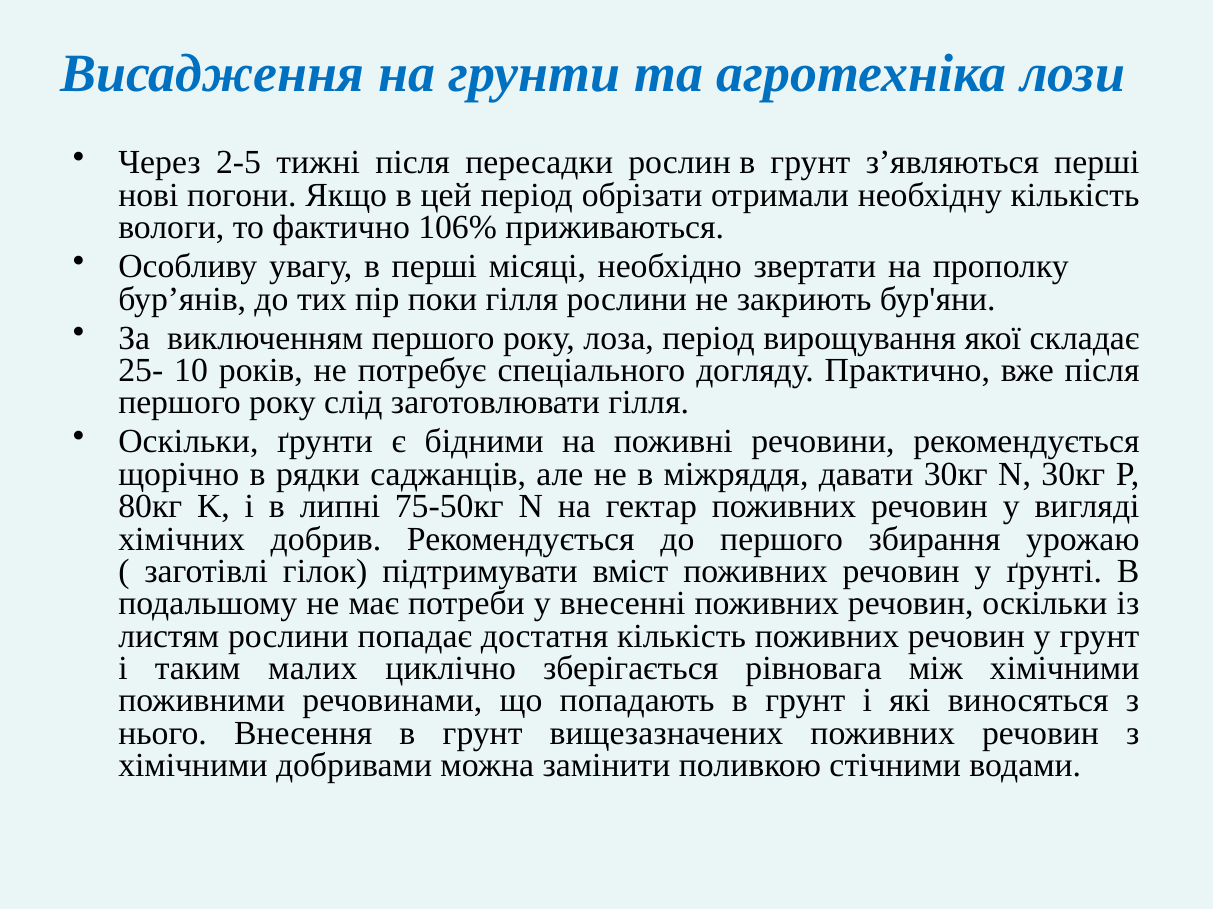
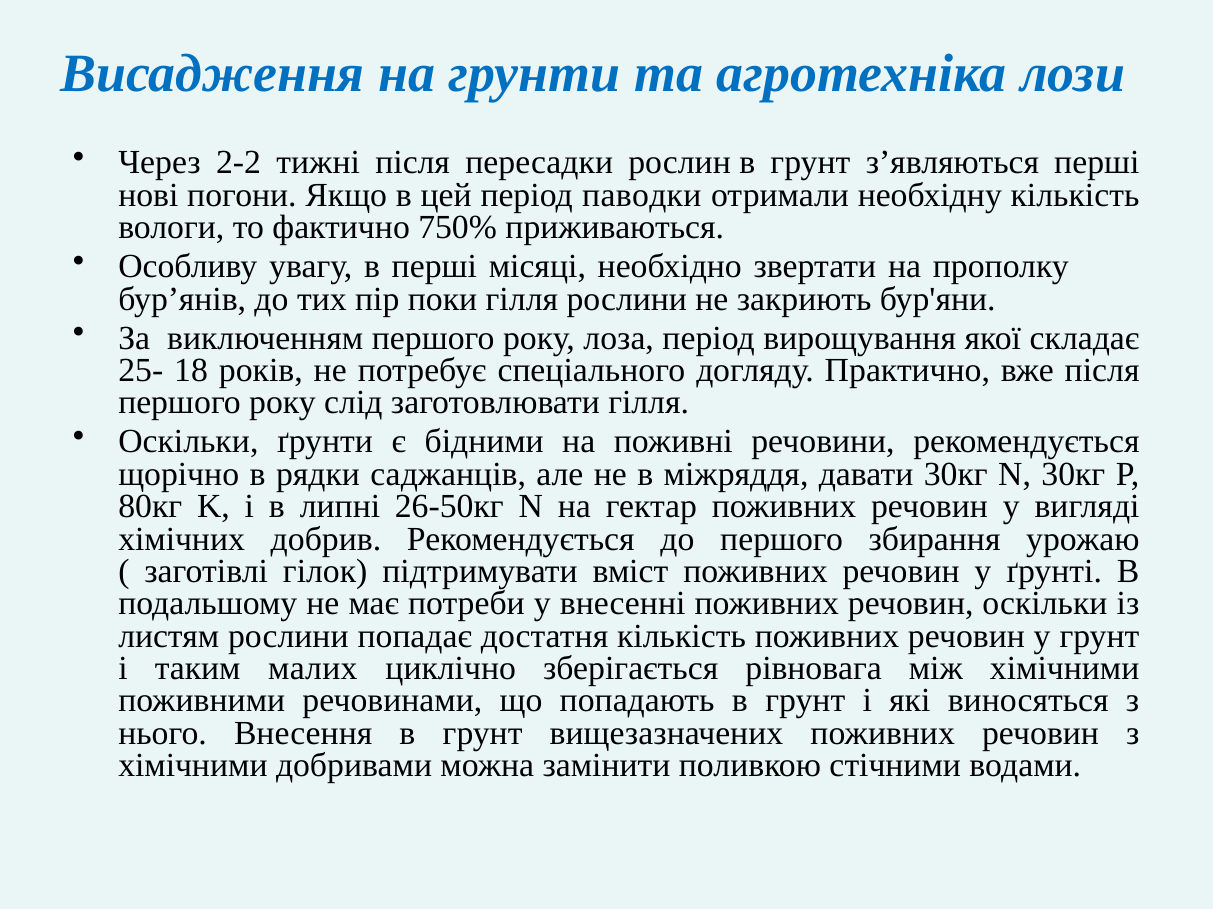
2-5: 2-5 -> 2-2 (239, 163)
обрізати: обрізати -> паводки (642, 195)
106%: 106% -> 750% (458, 228)
10: 10 -> 18 (191, 371)
75-50кг: 75-50кг -> 26-50кг (449, 507)
